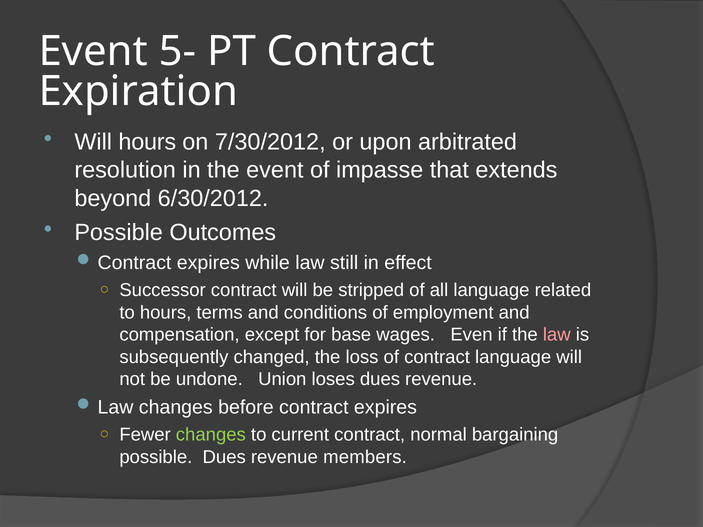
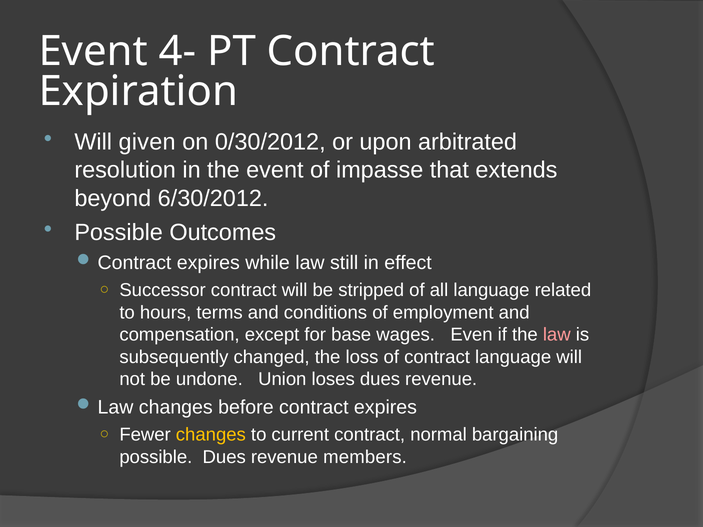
5-: 5- -> 4- (178, 51)
Will hours: hours -> given (147, 142)
7/30/2012: 7/30/2012 -> 0/30/2012 (270, 142)
changes colour: light green -> yellow (211, 435)
